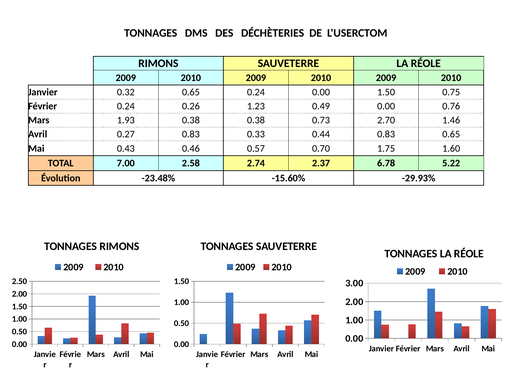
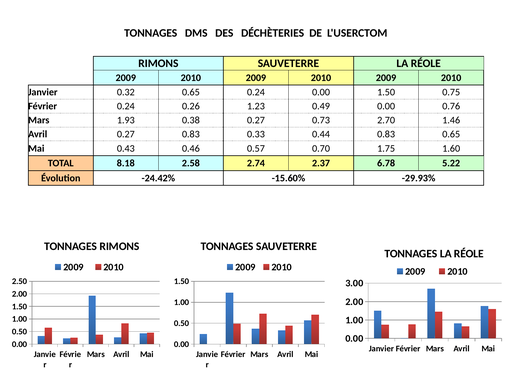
0.38 0.38: 0.38 -> 0.27 (256, 120)
7.00: 7.00 -> 8.18 (126, 163)
-23.48%: -23.48% -> -24.42% (158, 178)
